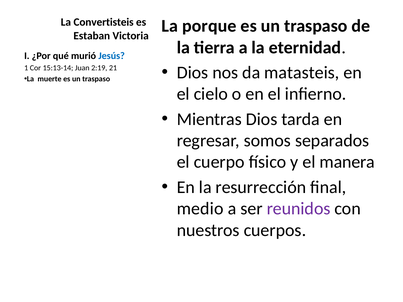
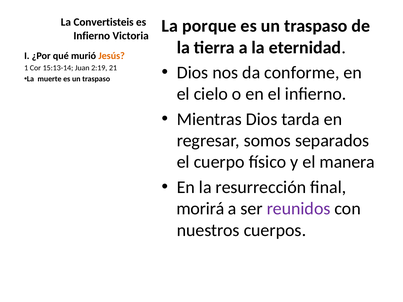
Estaban: Estaban -> Infierno (92, 36)
Jesús colour: blue -> orange (112, 56)
matasteis: matasteis -> conforme (302, 73)
medio: medio -> morirá (200, 209)
